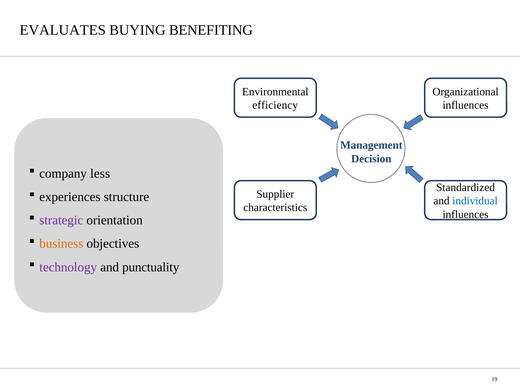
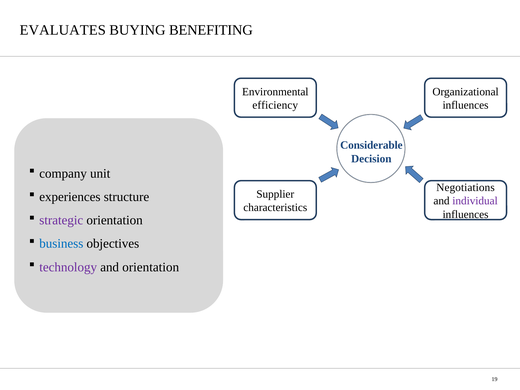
Management: Management -> Considerable (371, 145)
less: less -> unit (100, 173)
Standardized: Standardized -> Negotiations (466, 187)
individual colour: blue -> purple (475, 201)
business colour: orange -> blue (61, 244)
and punctuality: punctuality -> orientation (151, 267)
